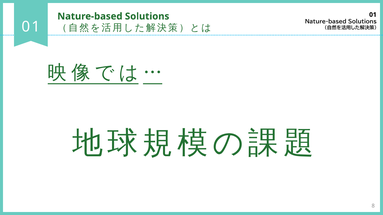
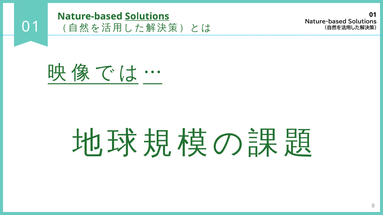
Solutions underline: none -> present (147, 16)
